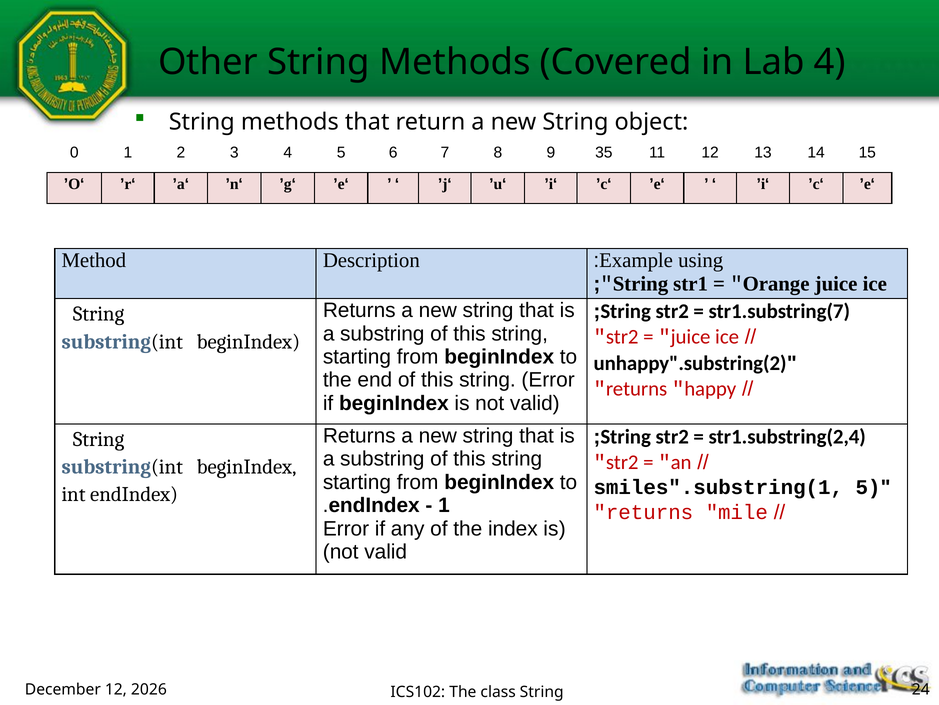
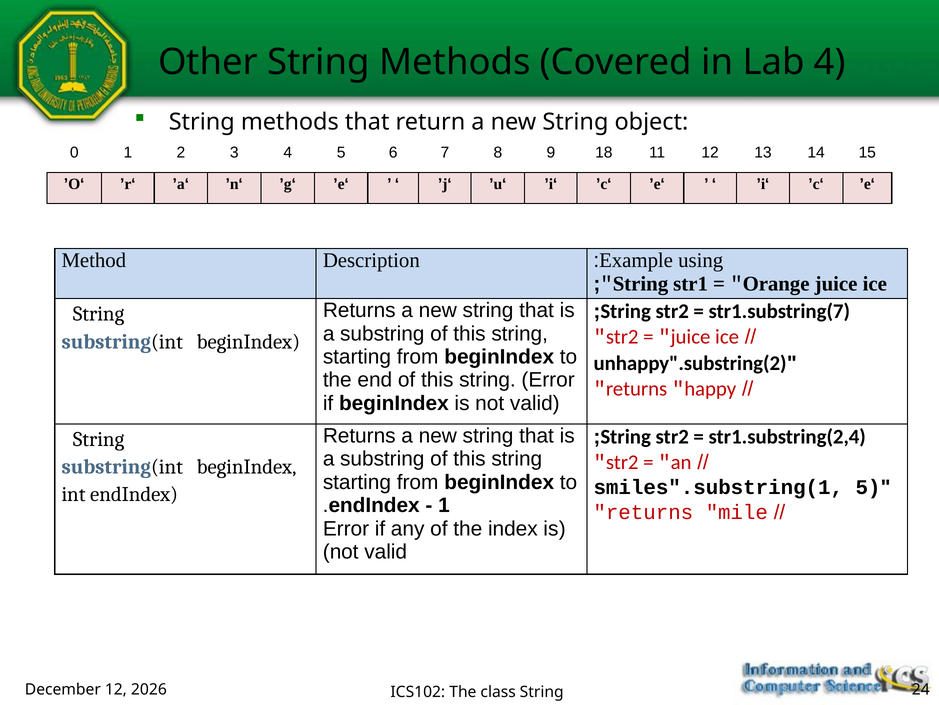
35: 35 -> 18 (604, 153)
